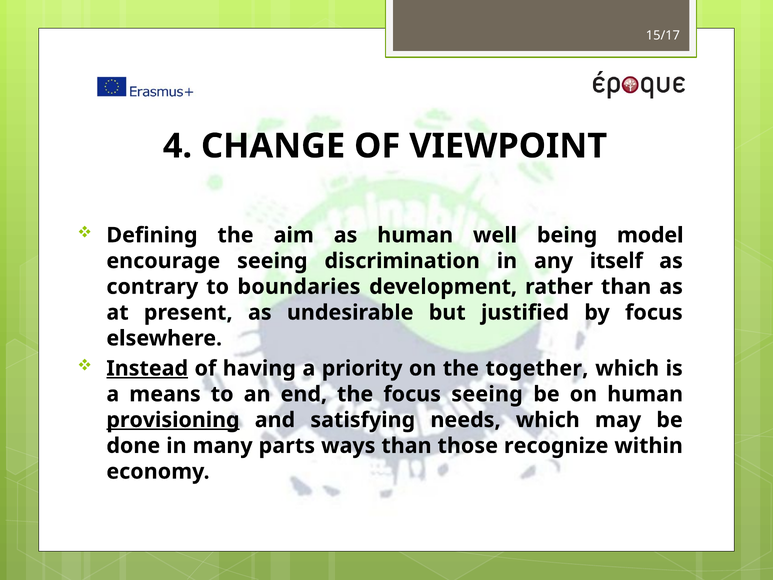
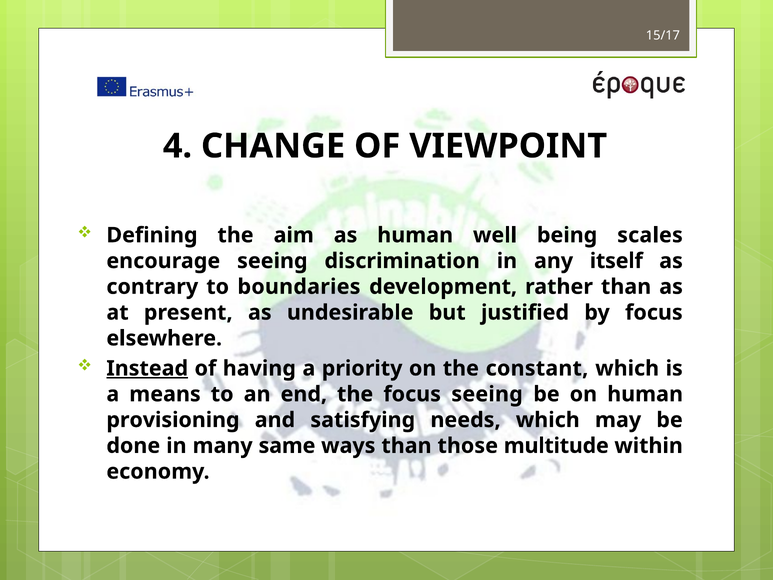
model: model -> scales (650, 235)
together: together -> constant (537, 368)
provisioning underline: present -> none (173, 420)
parts: parts -> same (287, 446)
recognize: recognize -> multitude (556, 446)
